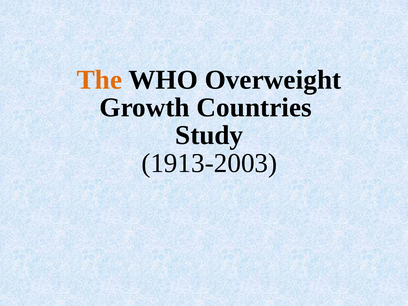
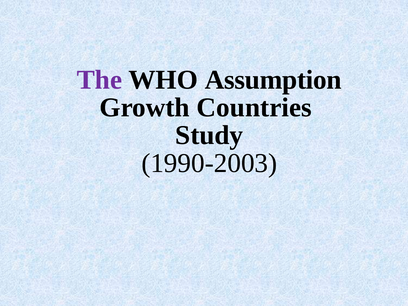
The colour: orange -> purple (100, 80)
Overweight: Overweight -> Assumption (273, 80)
1913-2003: 1913-2003 -> 1990-2003 (209, 163)
